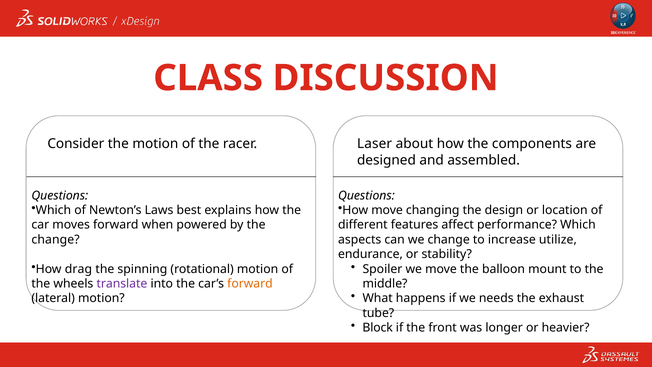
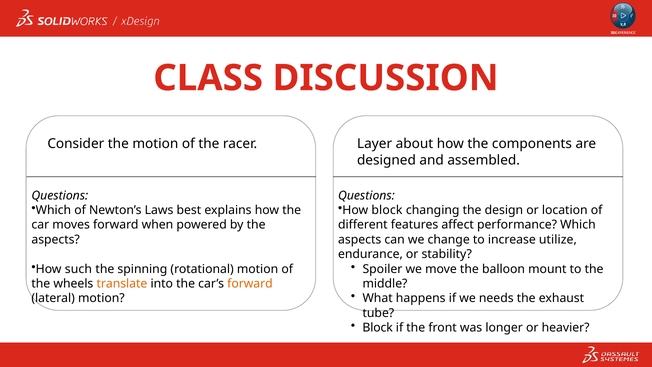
Laser: Laser -> Layer (375, 144)
How move: move -> block (387, 210)
change: change -> aspects (56, 239)
drag: drag -> such (78, 269)
translate colour: purple -> orange (122, 283)
